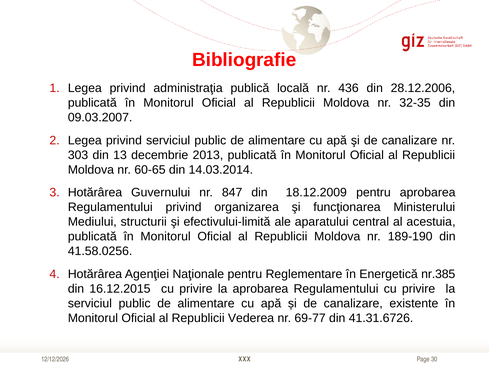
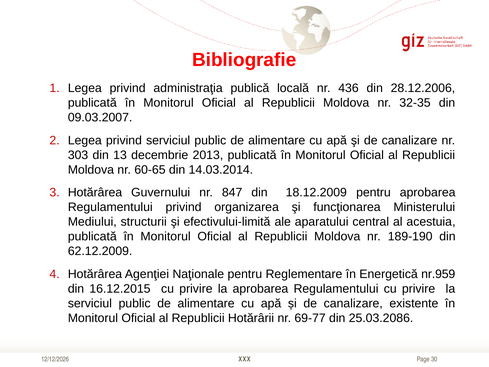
41.58.0256: 41.58.0256 -> 62.12.2009 (100, 251)
nr.385: nr.385 -> nr.959 (438, 274)
Vederea: Vederea -> Hotărârii (251, 318)
41.31.6726: 41.31.6726 -> 25.03.2086 (381, 318)
